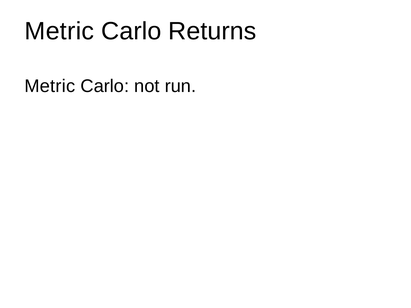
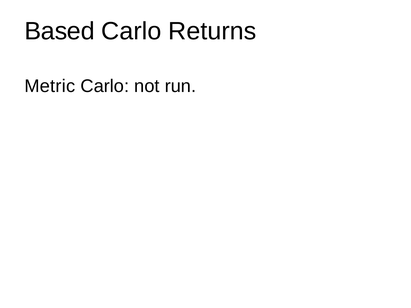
Metric: Metric -> Based (60, 31)
